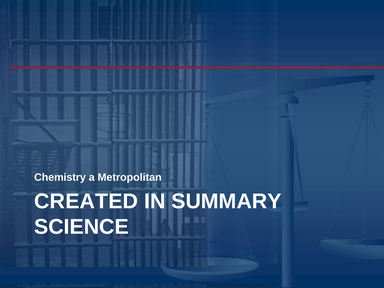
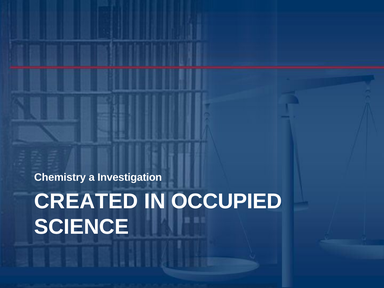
Metropolitan: Metropolitan -> Investigation (130, 177)
SUMMARY: SUMMARY -> OCCUPIED (227, 201)
